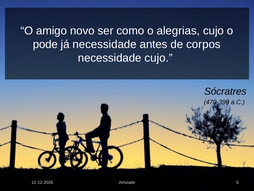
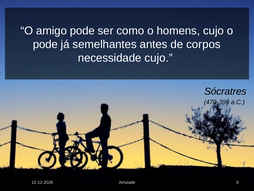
amigo novo: novo -> pode (82, 31)
alegrias: alegrias -> homens (178, 31)
já necessidade: necessidade -> semelhantes (105, 44)
